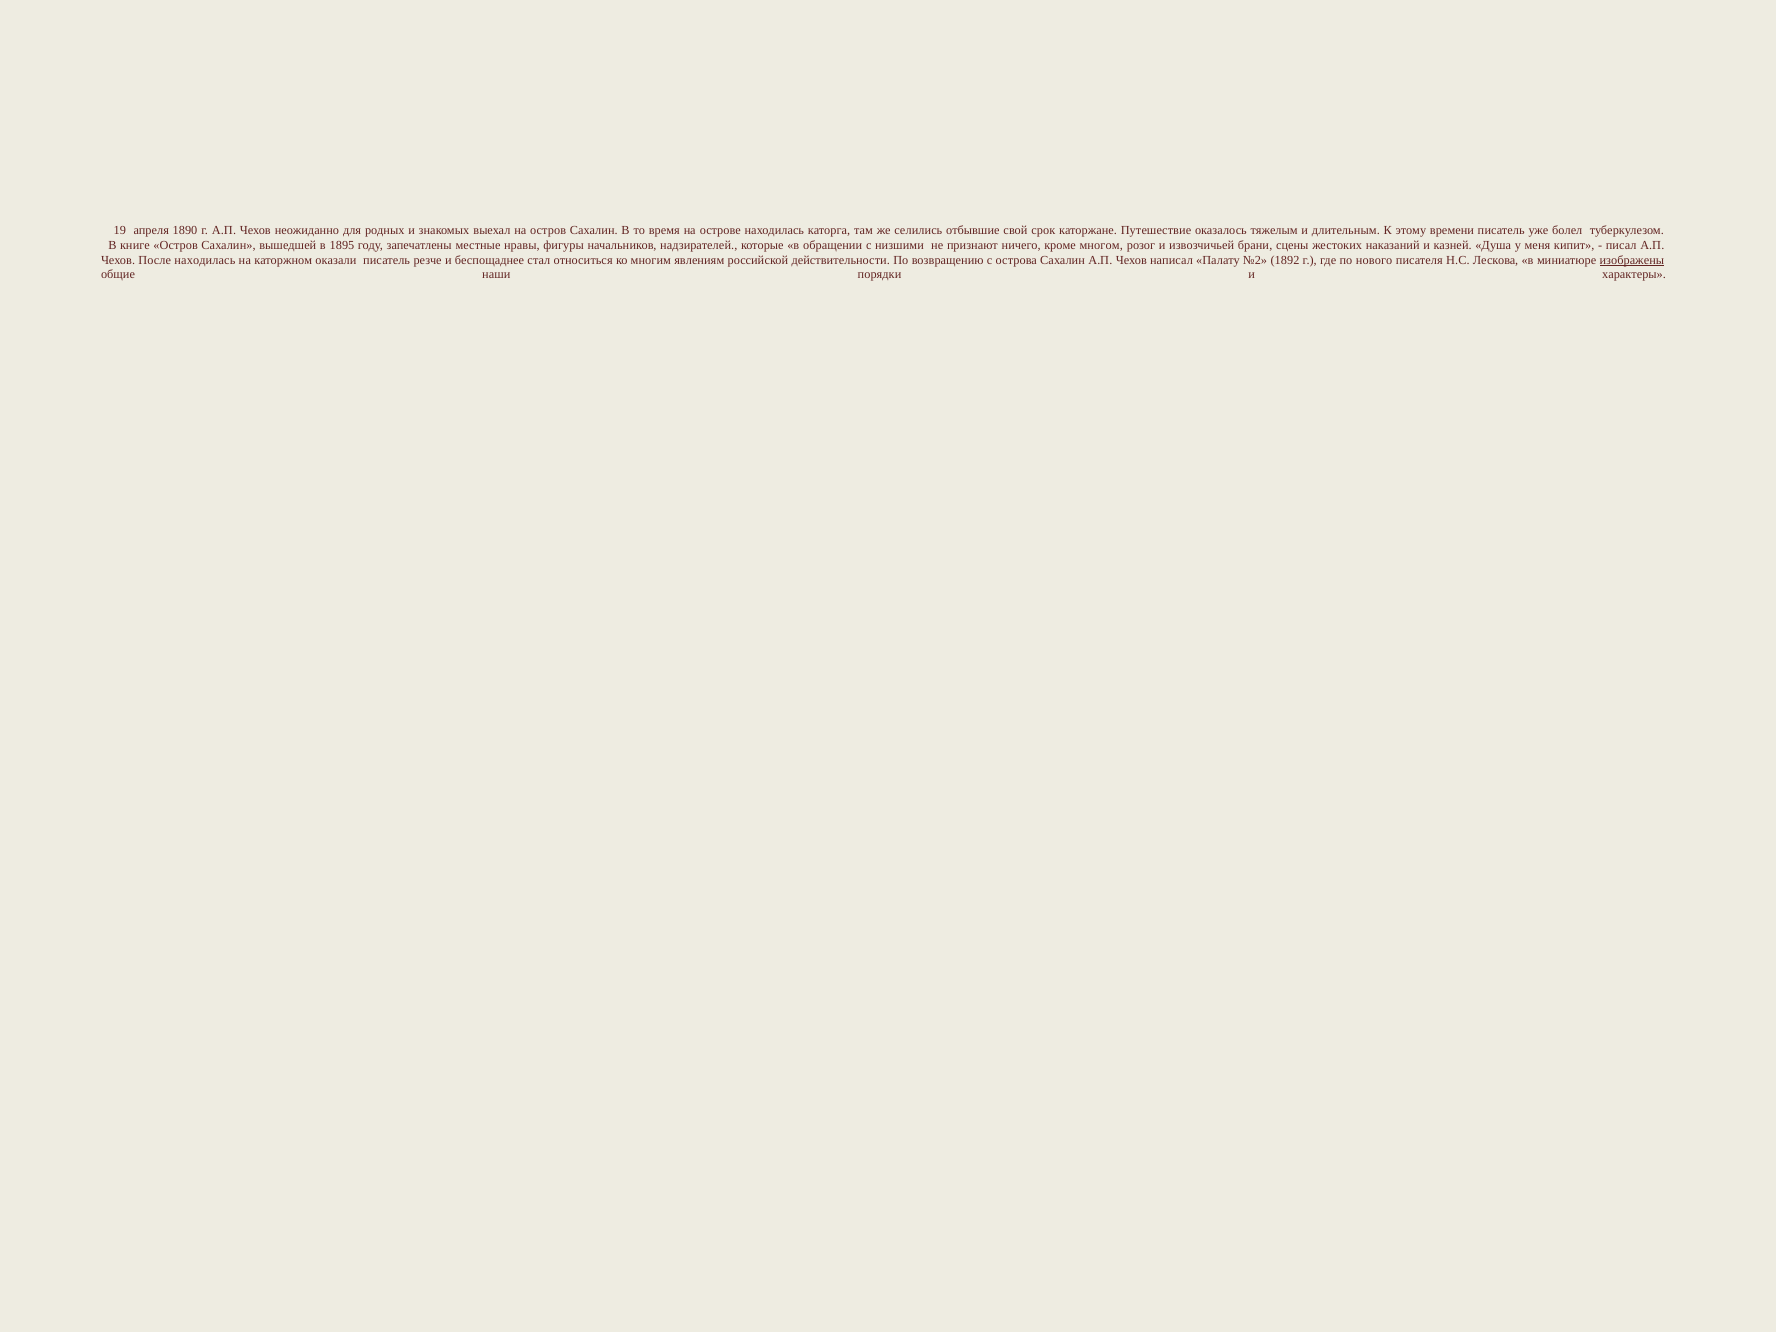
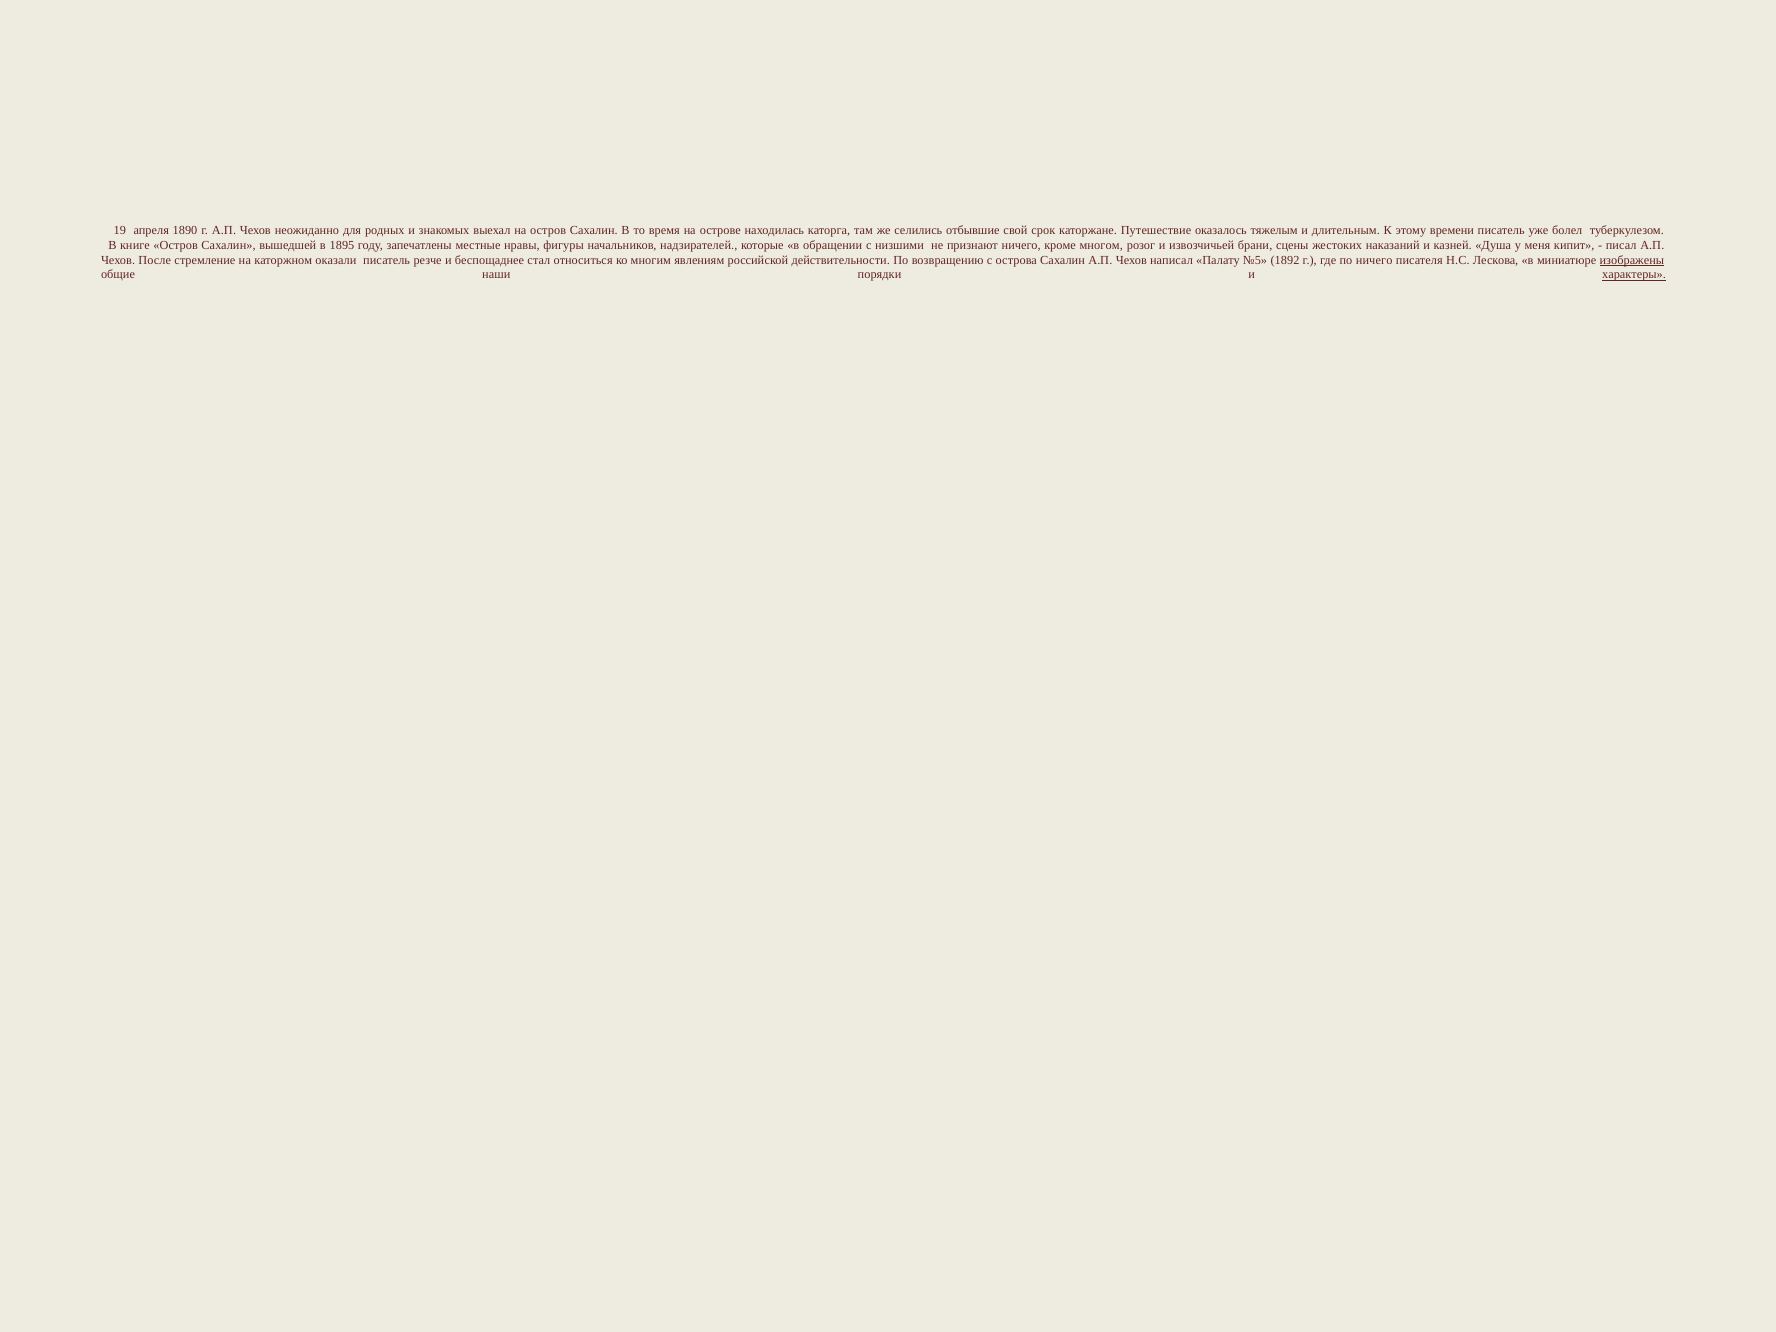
После находилась: находилась -> стремление (205, 260)
№2: №2 -> №5 (1255, 260)
по нового: нового -> ничего (1374, 260)
характеры underline: none -> present (1634, 275)
